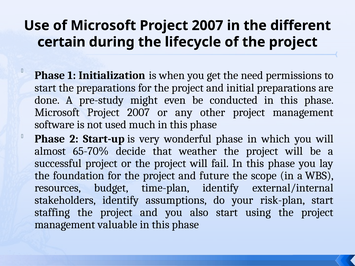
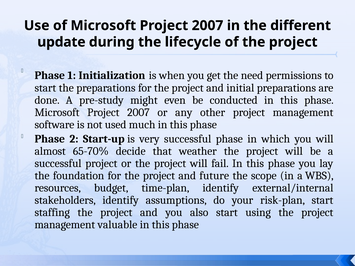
certain: certain -> update (61, 42)
very wonderful: wonderful -> successful (188, 139)
